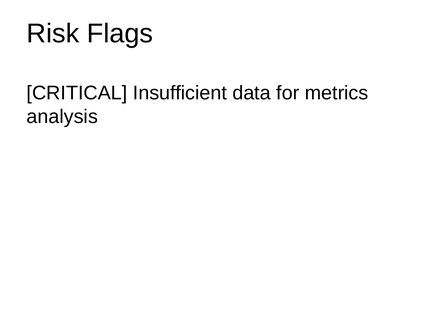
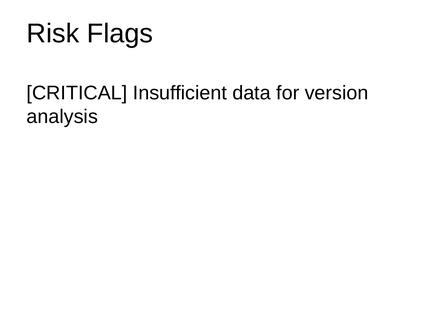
metrics: metrics -> version (337, 93)
